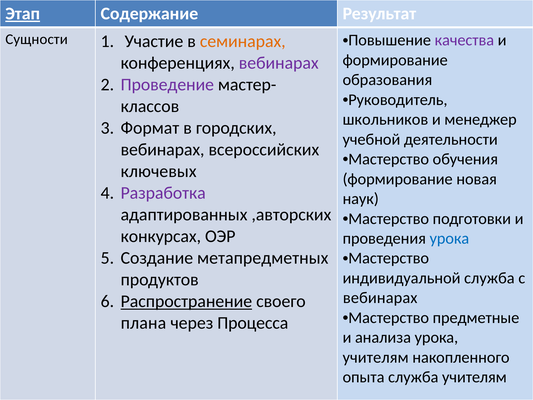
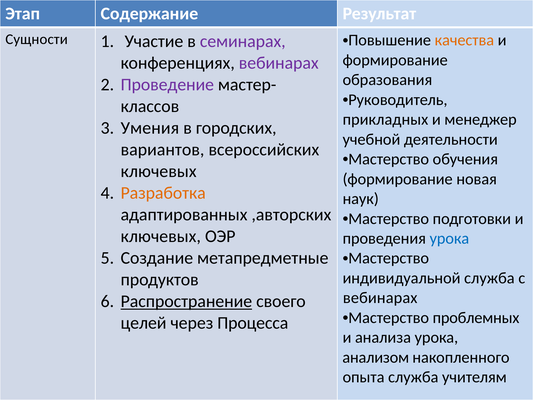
Этап underline: present -> none (23, 14)
качества colour: purple -> orange (464, 40)
семинарах colour: orange -> purple (243, 41)
школьников: школьников -> прикладных (385, 119)
Формат: Формат -> Умения (150, 128)
вебинарах: вебинарах -> вариантов (163, 150)
Разработка colour: purple -> orange (163, 193)
конкурсах: конкурсах -> ключевых (161, 236)
метапредметных: метапредметных -> метапредметные (263, 258)
предметные: предметные -> проблемных (476, 318)
плана: плана -> целей (144, 323)
учителям: учителям -> анализом (376, 357)
